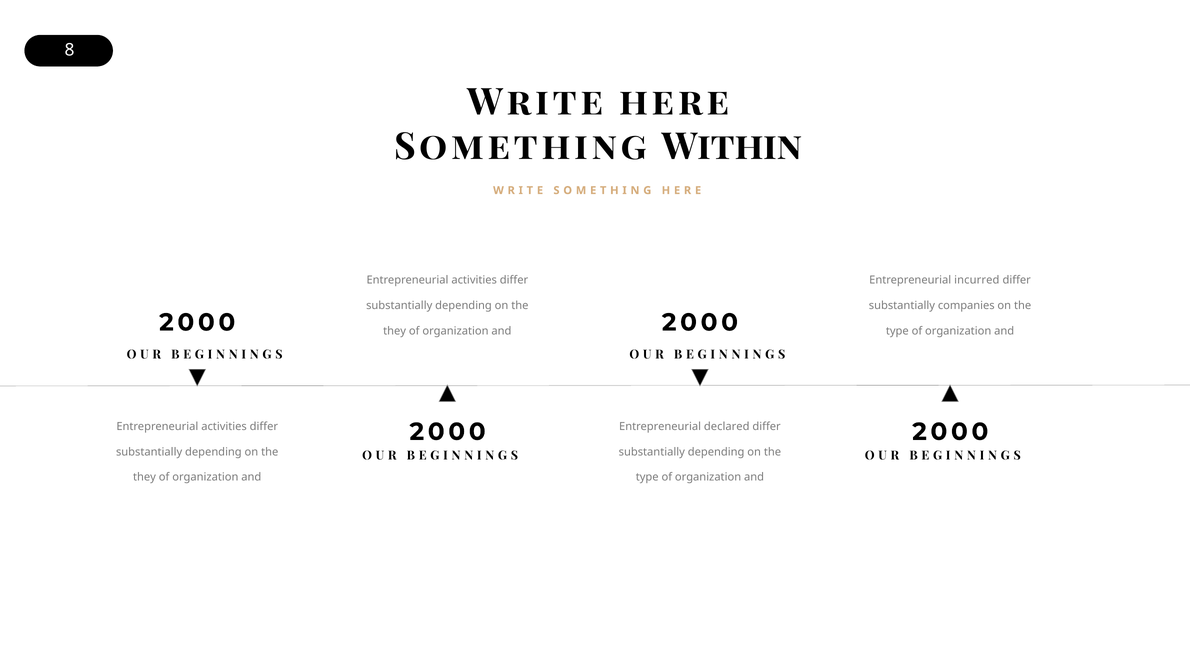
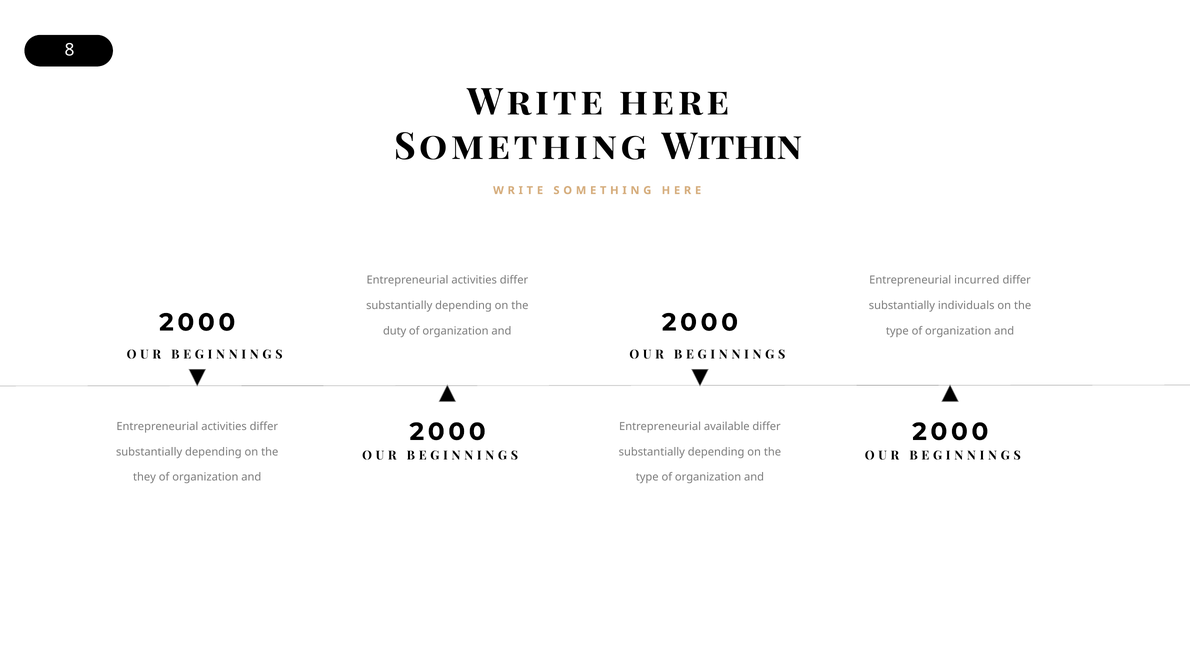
companies: companies -> individuals (966, 305)
they: they -> duty (395, 331)
declared: declared -> available (727, 426)
